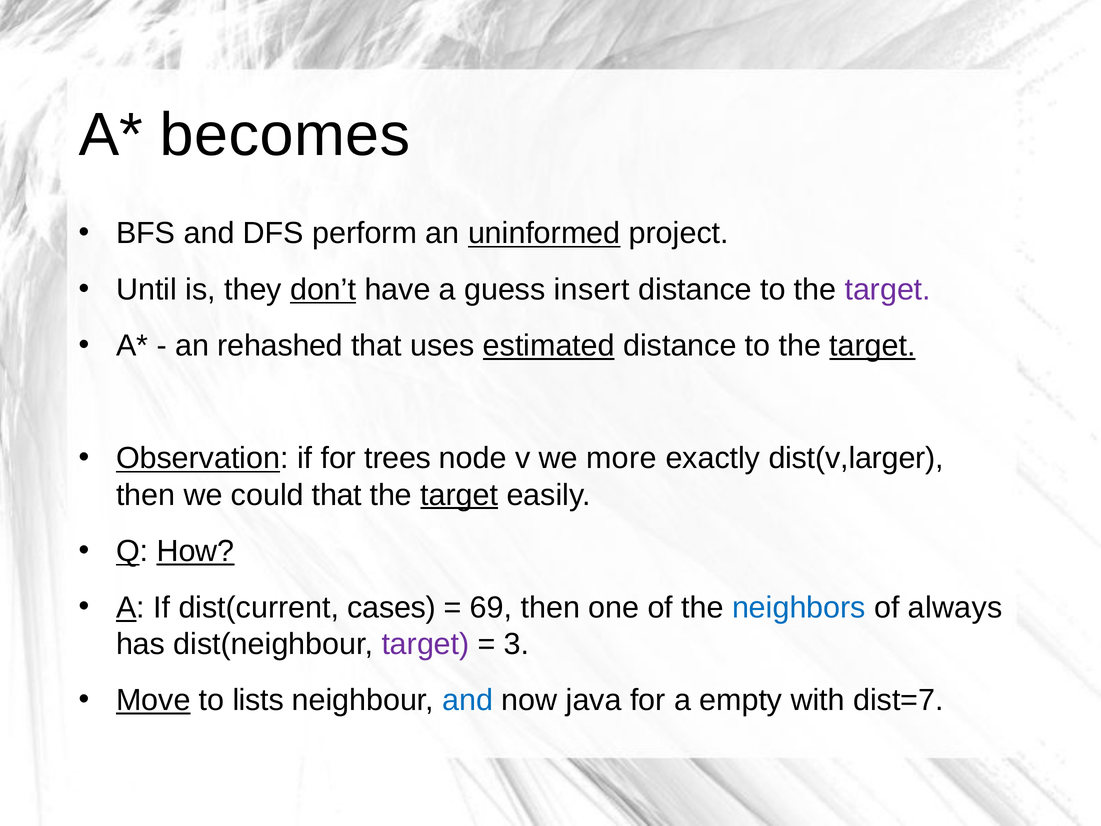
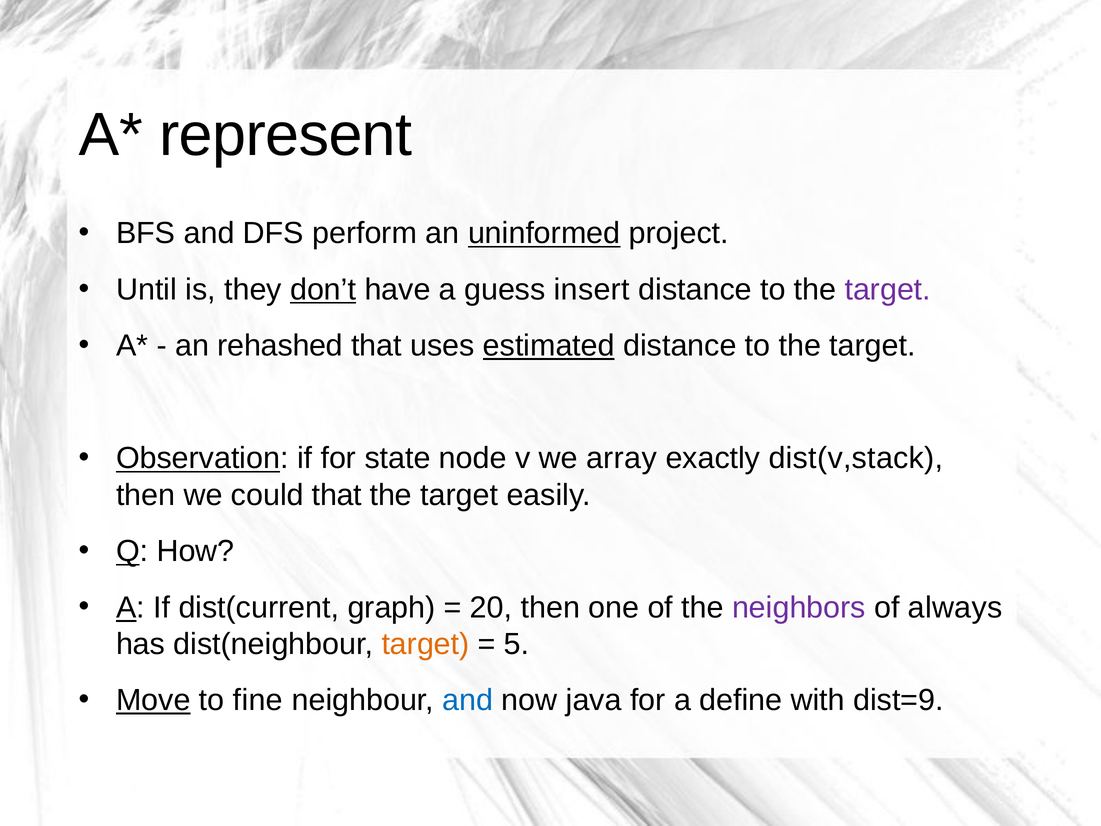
becomes: becomes -> represent (286, 135)
target underline: present -> none (872, 346)
trees: trees -> state (398, 458)
more: more -> array (621, 458)
dist(v,larger: dist(v,larger -> dist(v,stack (856, 458)
target underline: present -> none (459, 495)
How underline: present -> none (195, 551)
cases: cases -> graph (391, 607)
69: 69 -> 20 (491, 607)
neighbors colour: blue -> purple (799, 607)
target colour: purple -> orange (426, 644)
3: 3 -> 5 (517, 644)
lists: lists -> fine (258, 700)
empty: empty -> define (741, 700)
dist=7: dist=7 -> dist=9 (898, 700)
